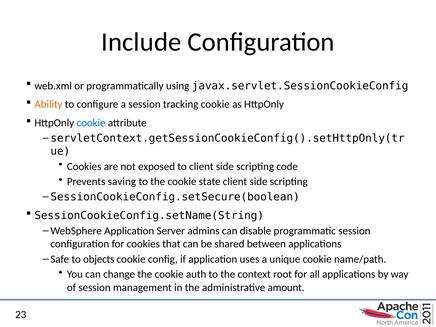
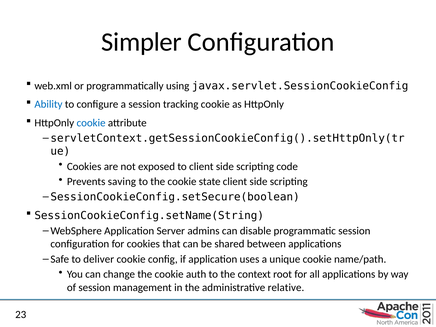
Include: Include -> Simpler (142, 42)
Ability colour: orange -> blue (48, 104)
objects: objects -> deliver (99, 259)
amount: amount -> relative (286, 287)
